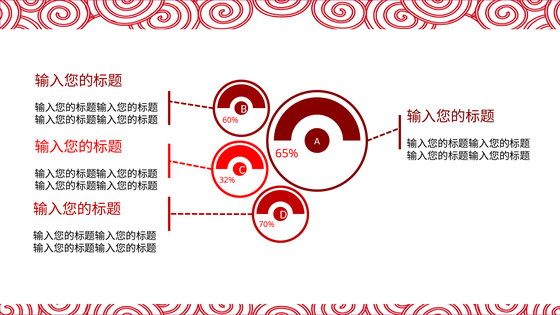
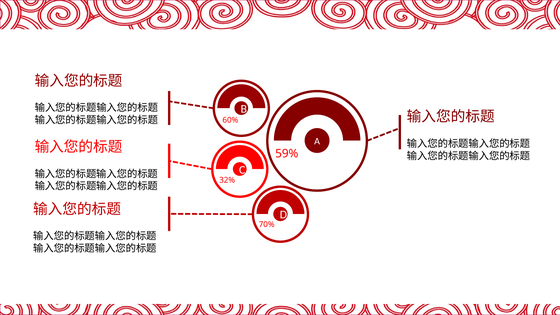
65%: 65% -> 59% (287, 154)
